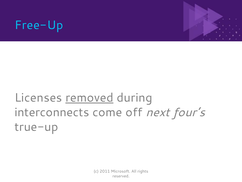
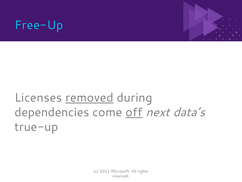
interconnects: interconnects -> dependencies (52, 112)
off underline: none -> present (134, 112)
four’s: four’s -> data’s (189, 112)
